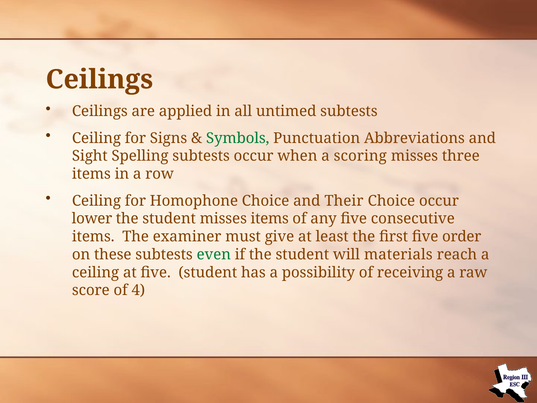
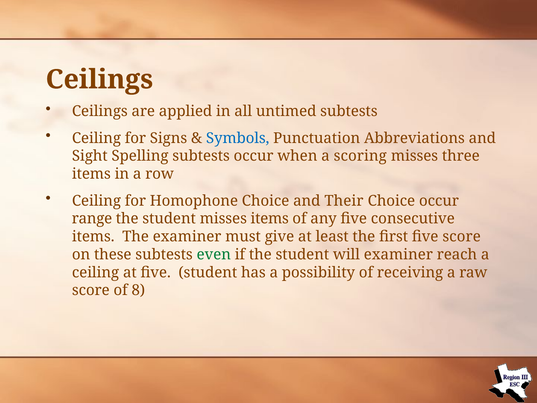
Symbols colour: green -> blue (238, 138)
lower: lower -> range (92, 219)
five order: order -> score (462, 236)
will materials: materials -> examiner (398, 254)
4: 4 -> 8 (138, 290)
